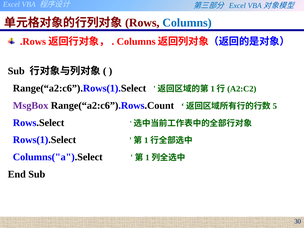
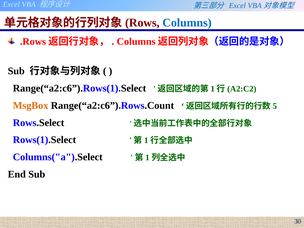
MsgBox colour: purple -> orange (31, 105)
